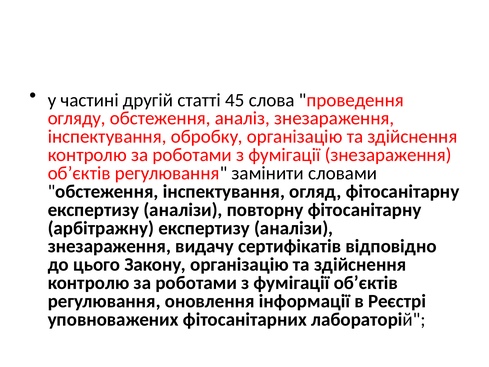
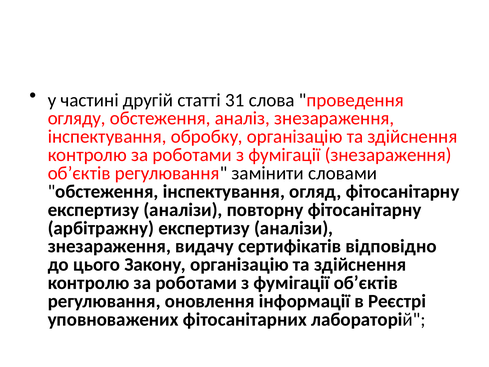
45: 45 -> 31 (235, 100)
